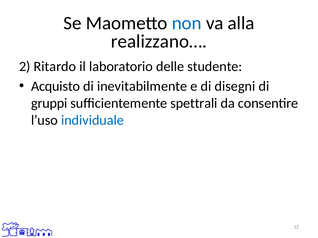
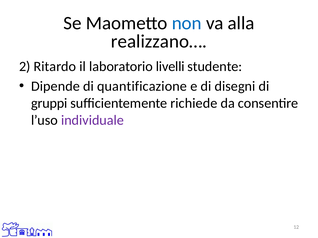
delle: delle -> livelli (170, 67)
Acquisto: Acquisto -> Dipende (55, 87)
inevitabilmente: inevitabilmente -> quantificazione (142, 87)
spettrali: spettrali -> richiede (194, 103)
individuale colour: blue -> purple (93, 120)
